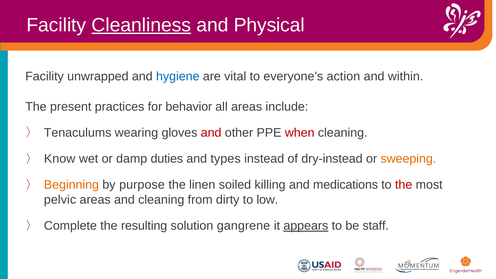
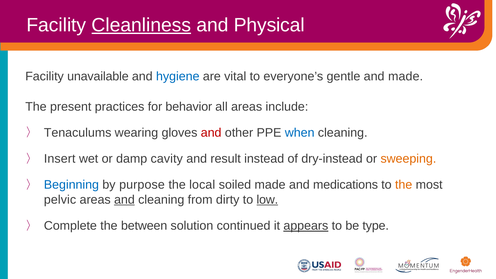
unwrapped: unwrapped -> unavailable (98, 76)
action: action -> gentle (343, 76)
and within: within -> made (406, 76)
when colour: red -> blue (300, 133)
Know: Know -> Insert (60, 159)
duties: duties -> cavity (167, 159)
types: types -> result (226, 159)
Beginning colour: orange -> blue (71, 185)
linen: linen -> local (202, 185)
soiled killing: killing -> made (270, 185)
the colour: red -> orange (404, 185)
and underline: none -> present (124, 200)
low underline: none -> present (267, 200)
resulting: resulting -> between (144, 226)
gangrene: gangrene -> continued (244, 226)
staff: staff -> type (376, 226)
